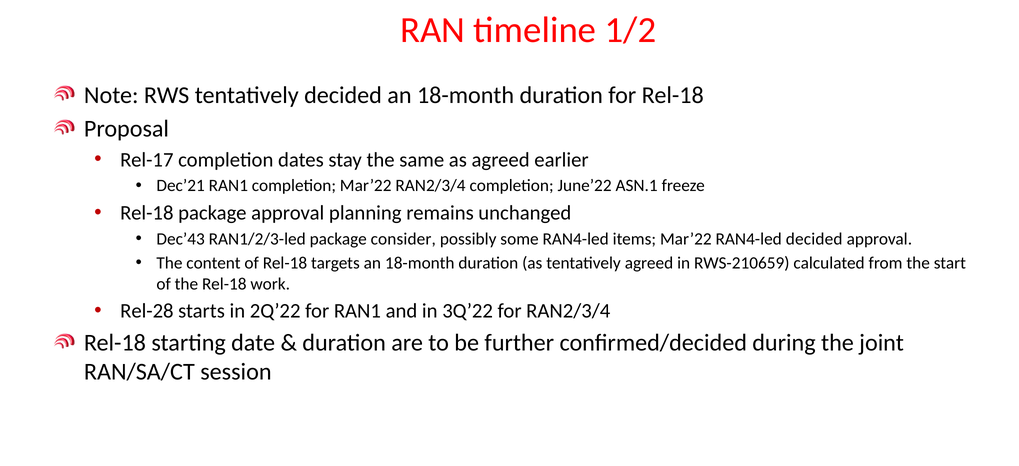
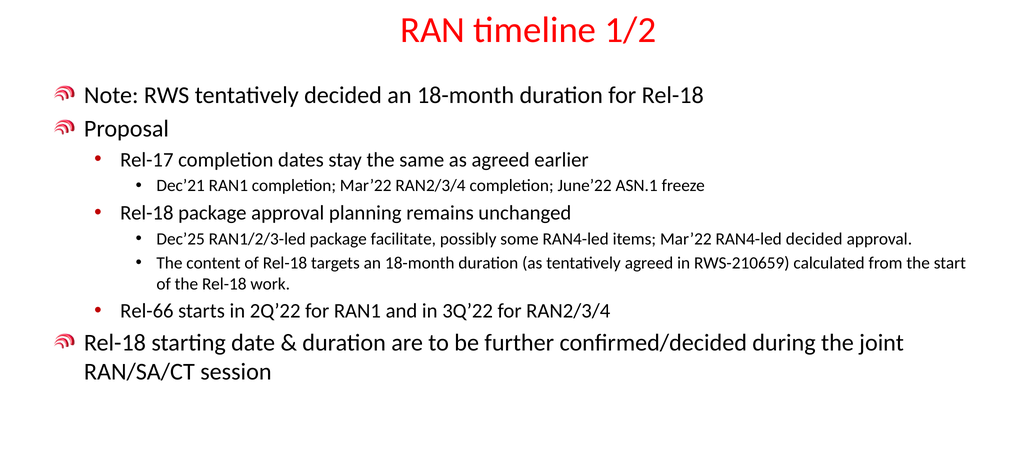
Dec’43: Dec’43 -> Dec’25 (181, 239)
consider: consider -> facilitate (403, 239)
Rel-28: Rel-28 -> Rel-66 (147, 311)
